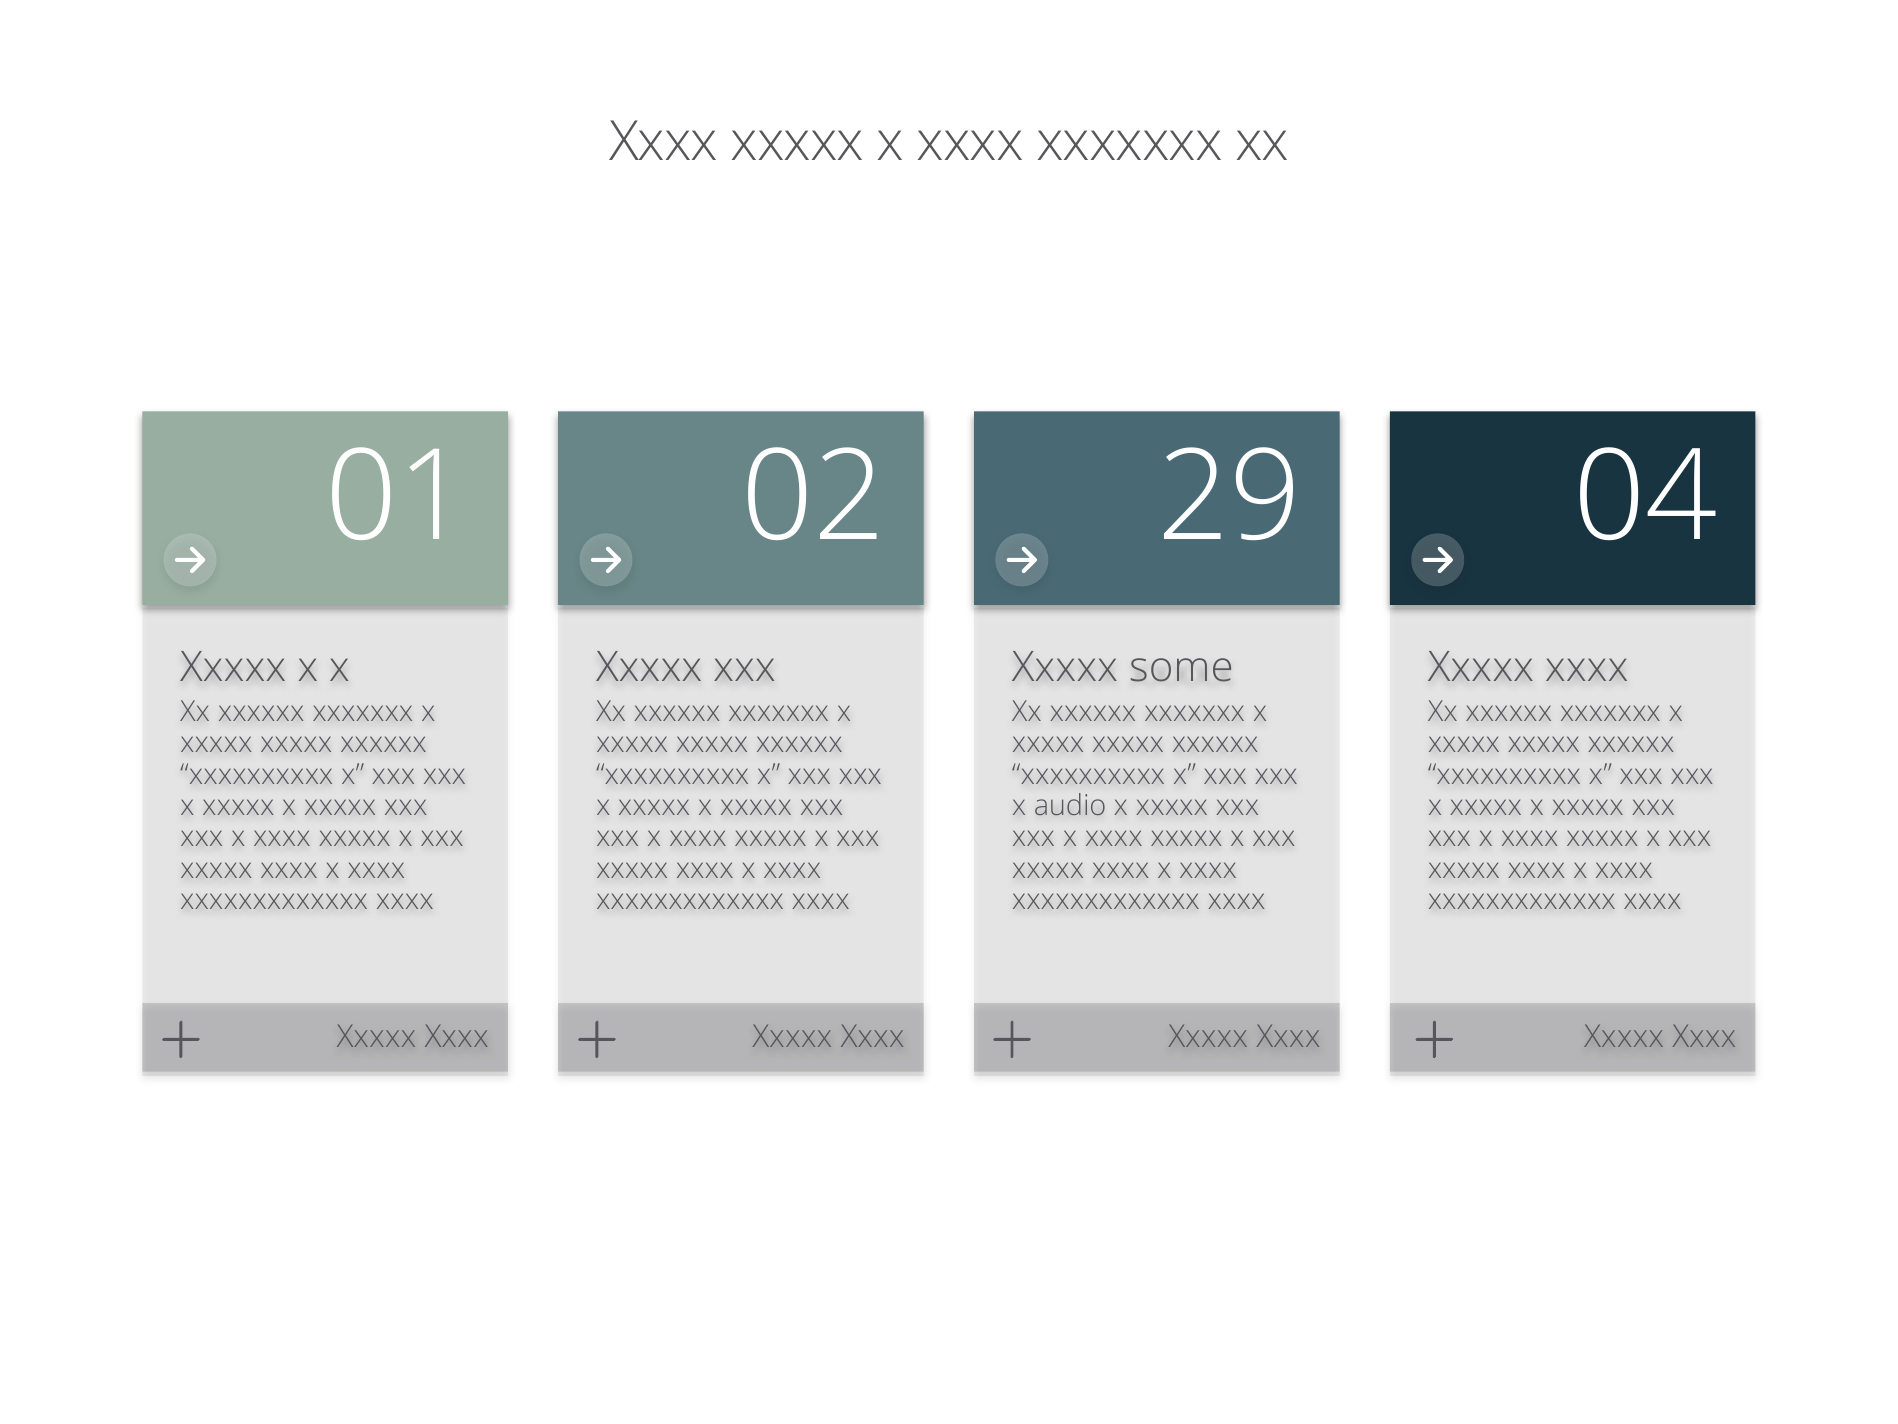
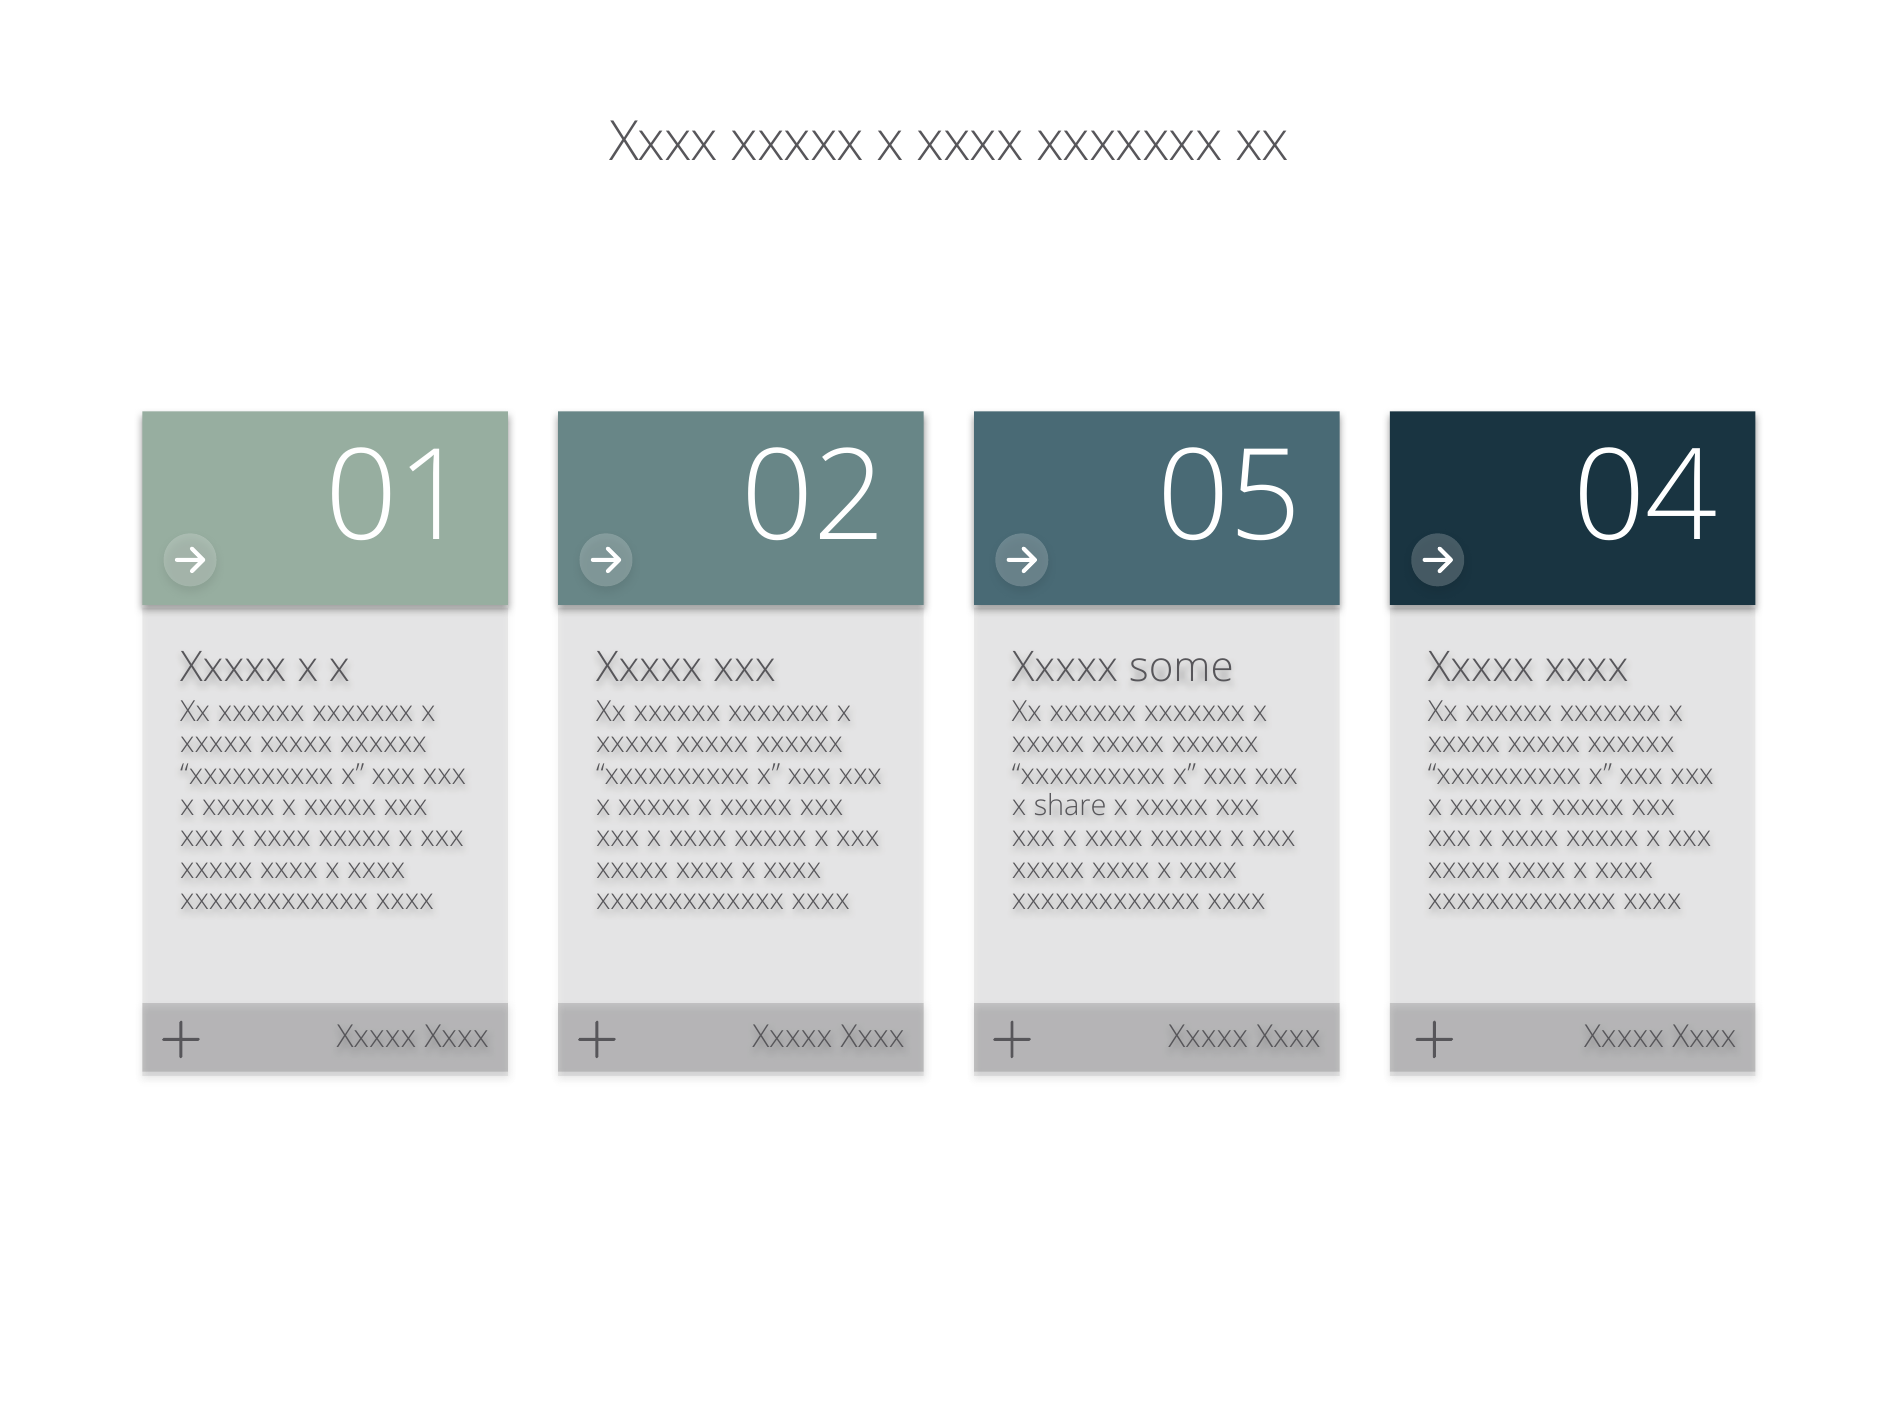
29: 29 -> 05 (1230, 498)
audio: audio -> share (1070, 806)
